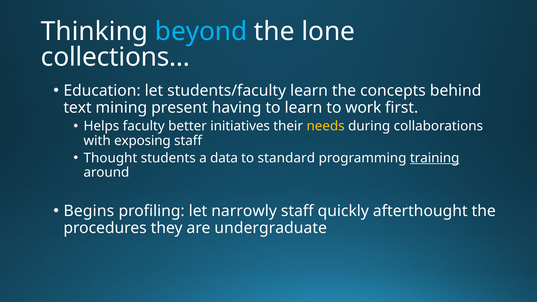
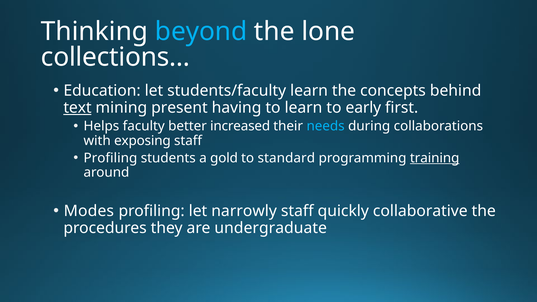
text underline: none -> present (78, 108)
work: work -> early (363, 108)
initiatives: initiatives -> increased (240, 126)
needs colour: yellow -> light blue (326, 126)
Thought: Thought -> Profiling (110, 158)
data: data -> gold (224, 158)
Begins: Begins -> Modes (89, 211)
afterthought: afterthought -> collaborative (420, 211)
